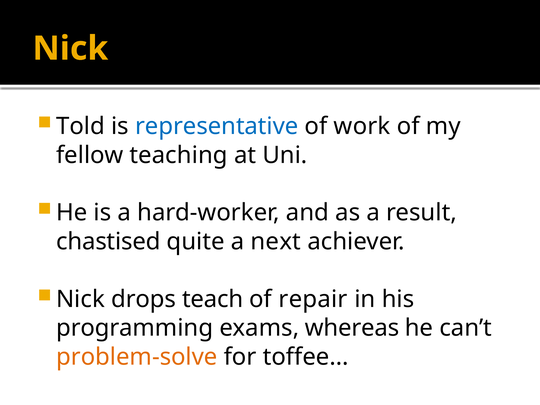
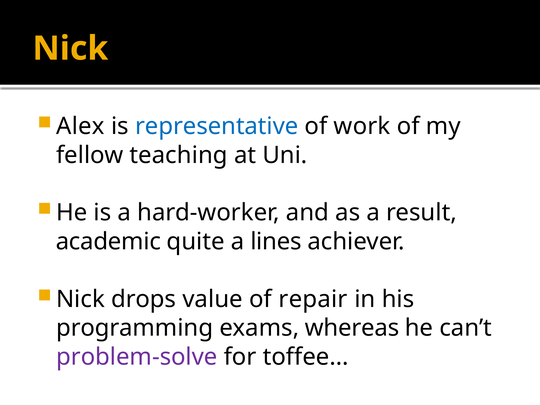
Told: Told -> Alex (80, 126)
chastised: chastised -> academic (108, 242)
next: next -> lines (276, 242)
teach: teach -> value (213, 299)
problem-solve colour: orange -> purple (137, 357)
